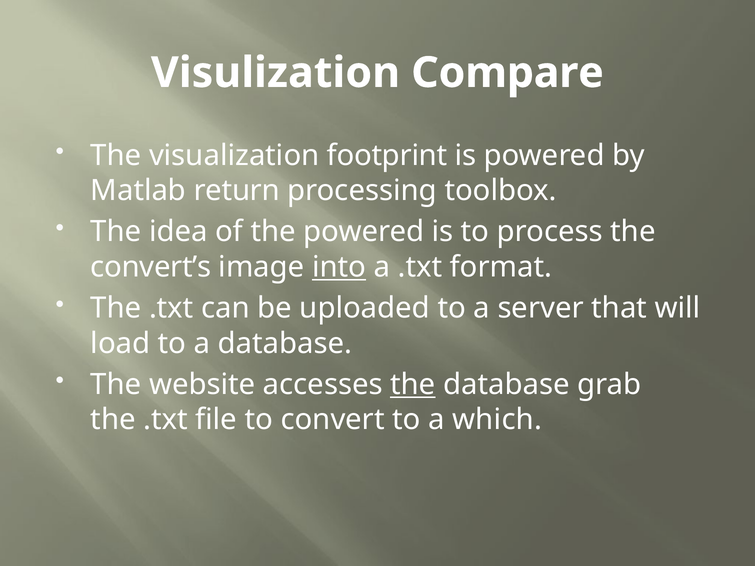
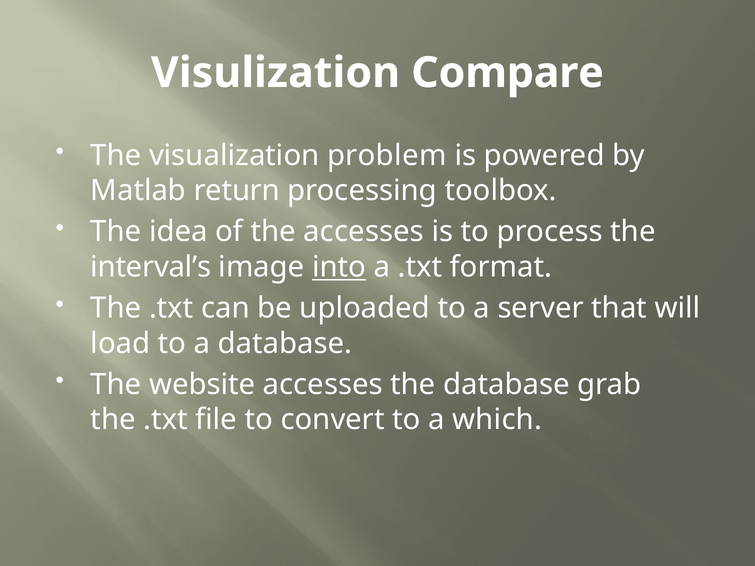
footprint: footprint -> problem (387, 156)
the powered: powered -> accesses (364, 232)
convert’s: convert’s -> interval’s (151, 267)
the underline: present -> none (413, 385)
